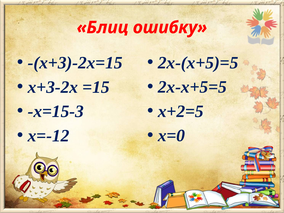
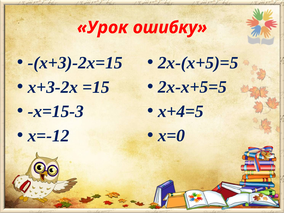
Блиц: Блиц -> Урок (102, 27)
х+2=5: х+2=5 -> х+4=5 (181, 111)
